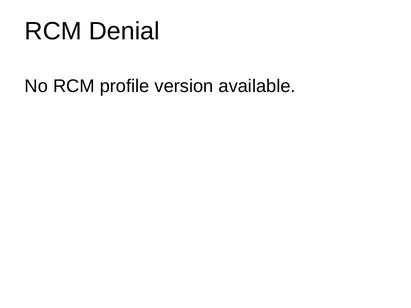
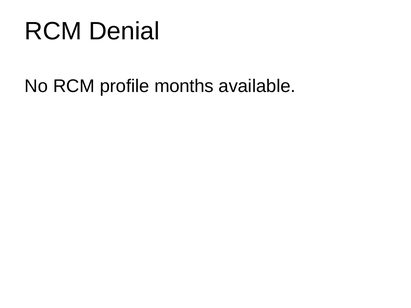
version: version -> months (184, 86)
